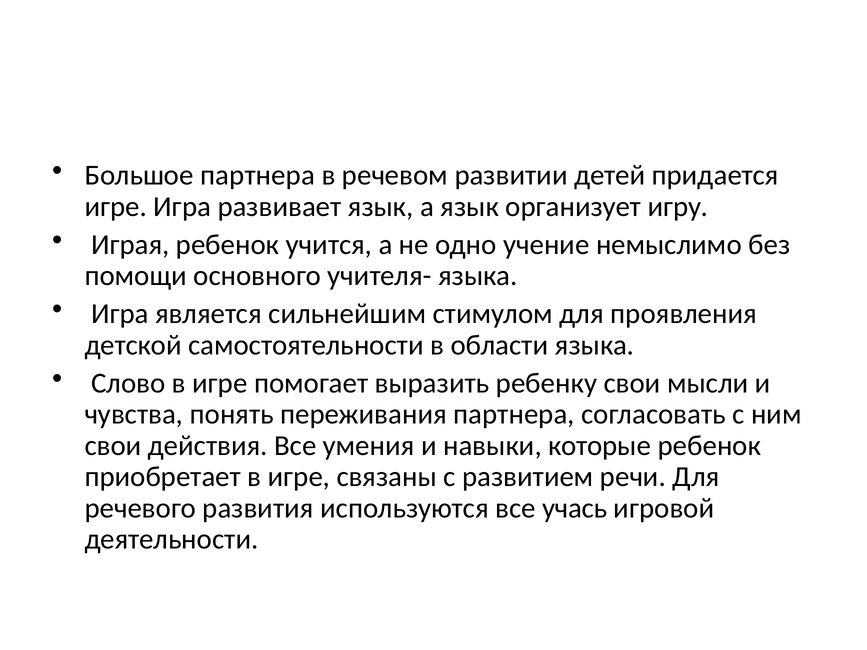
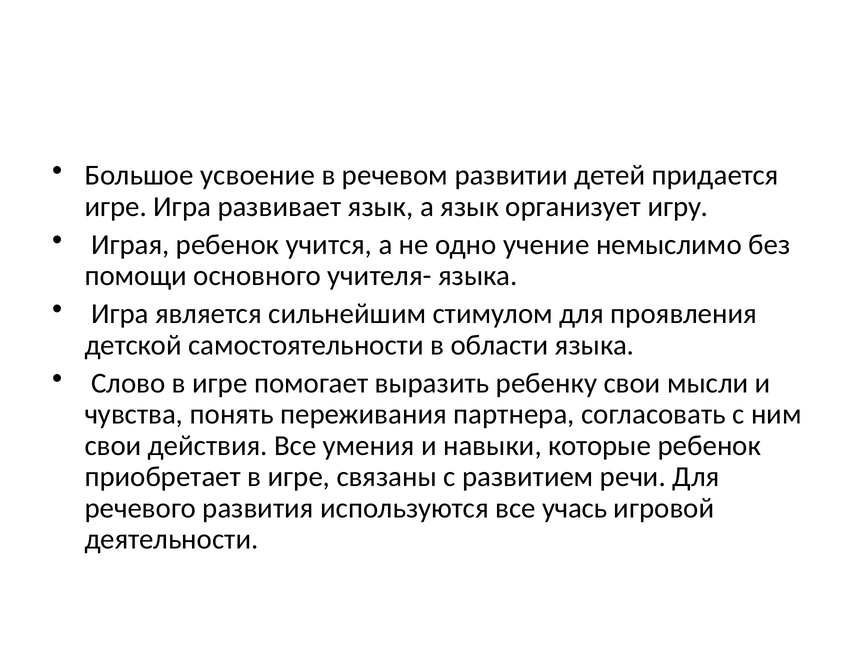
Большое партнера: партнера -> усвоение (258, 175)
